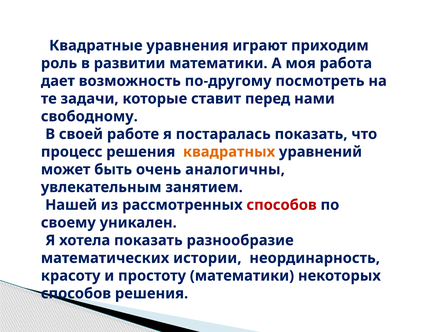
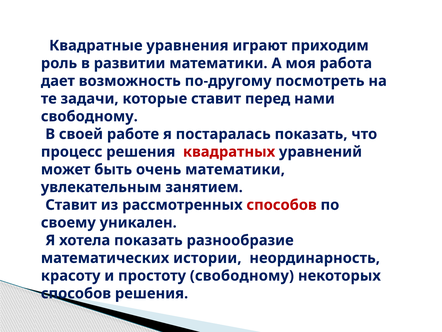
квадратных colour: orange -> red (229, 152)
очень аналогичны: аналогичны -> математики (235, 169)
Нашей: Нашей -> Ставит (71, 205)
простоту математики: математики -> свободному (242, 275)
